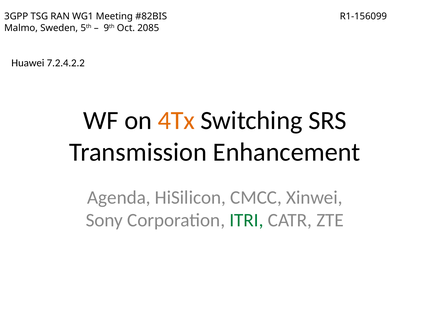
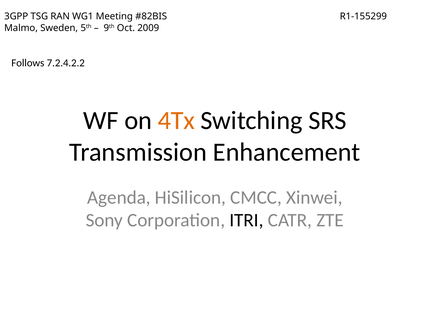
R1-156099: R1-156099 -> R1-155299 (363, 17)
2085: 2085 -> 2009 (148, 28)
Huawei: Huawei -> Follows (28, 63)
ITRI colour: green -> black (246, 221)
